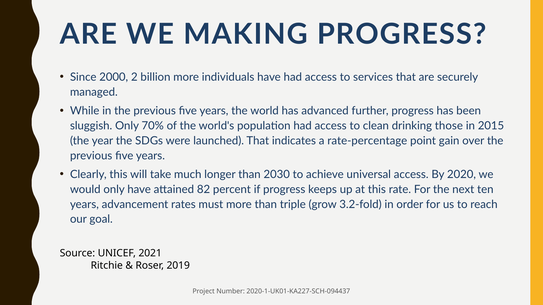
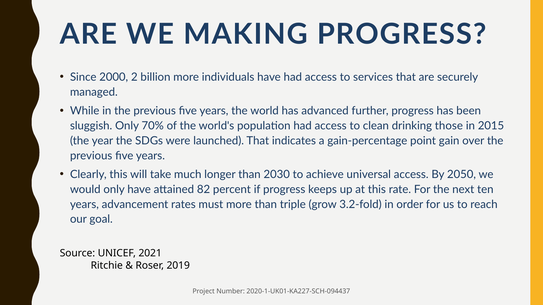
rate-percentage: rate-percentage -> gain-percentage (367, 141)
2020: 2020 -> 2050 (462, 175)
